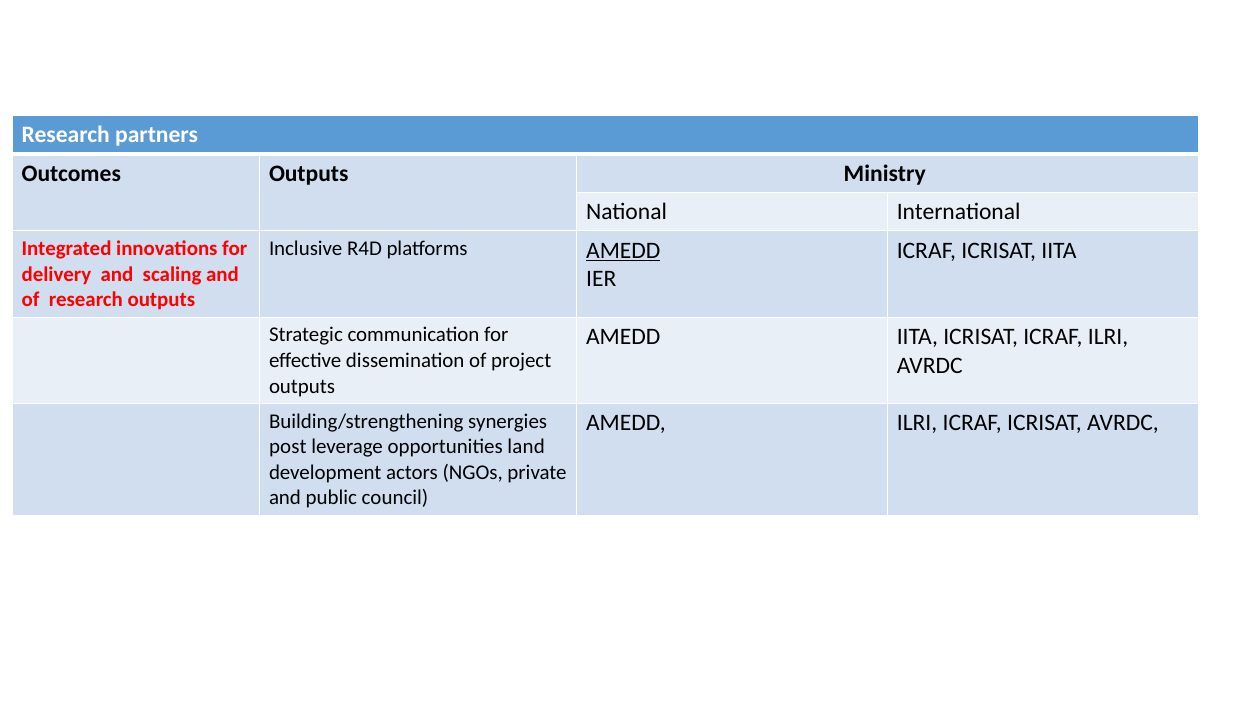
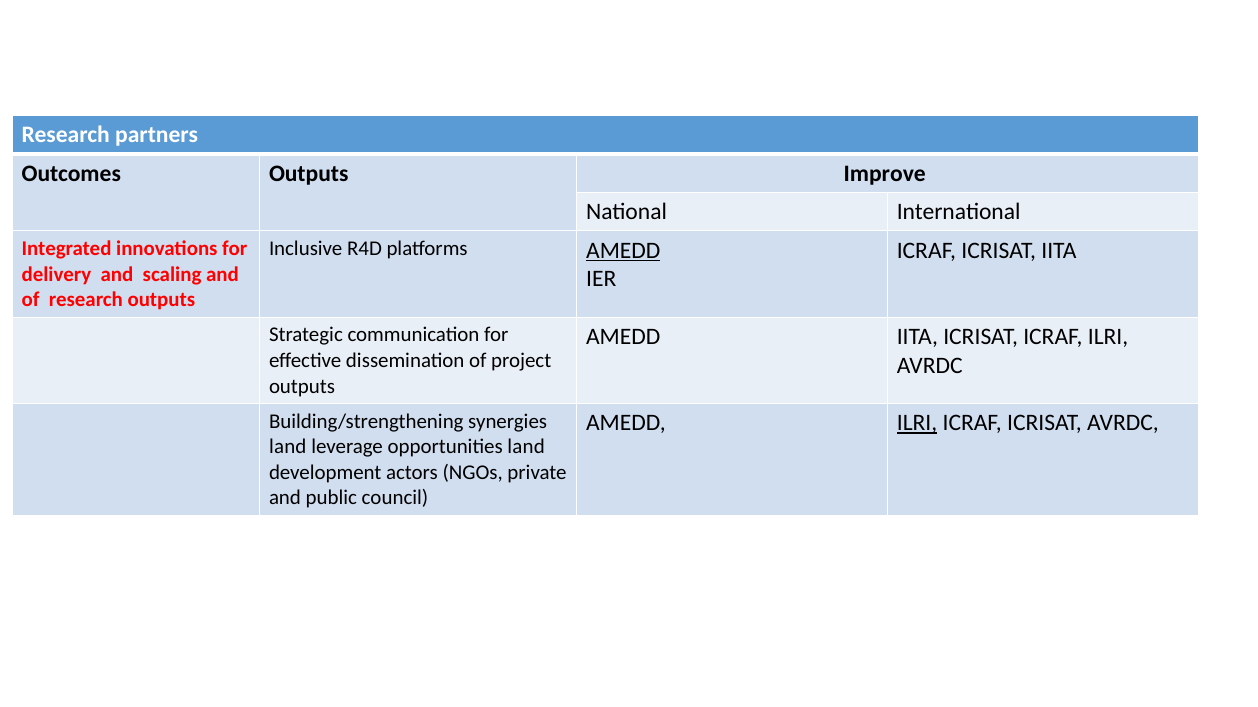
Ministry: Ministry -> Improve (885, 173)
ILRI underline: none -> present (917, 423)
post: post -> land (288, 447)
